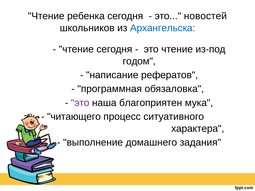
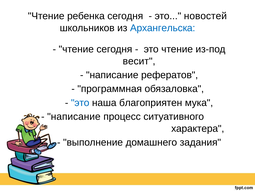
годом: годом -> весит (139, 61)
это colour: purple -> blue (80, 103)
читающего: читающего -> написание (74, 117)
